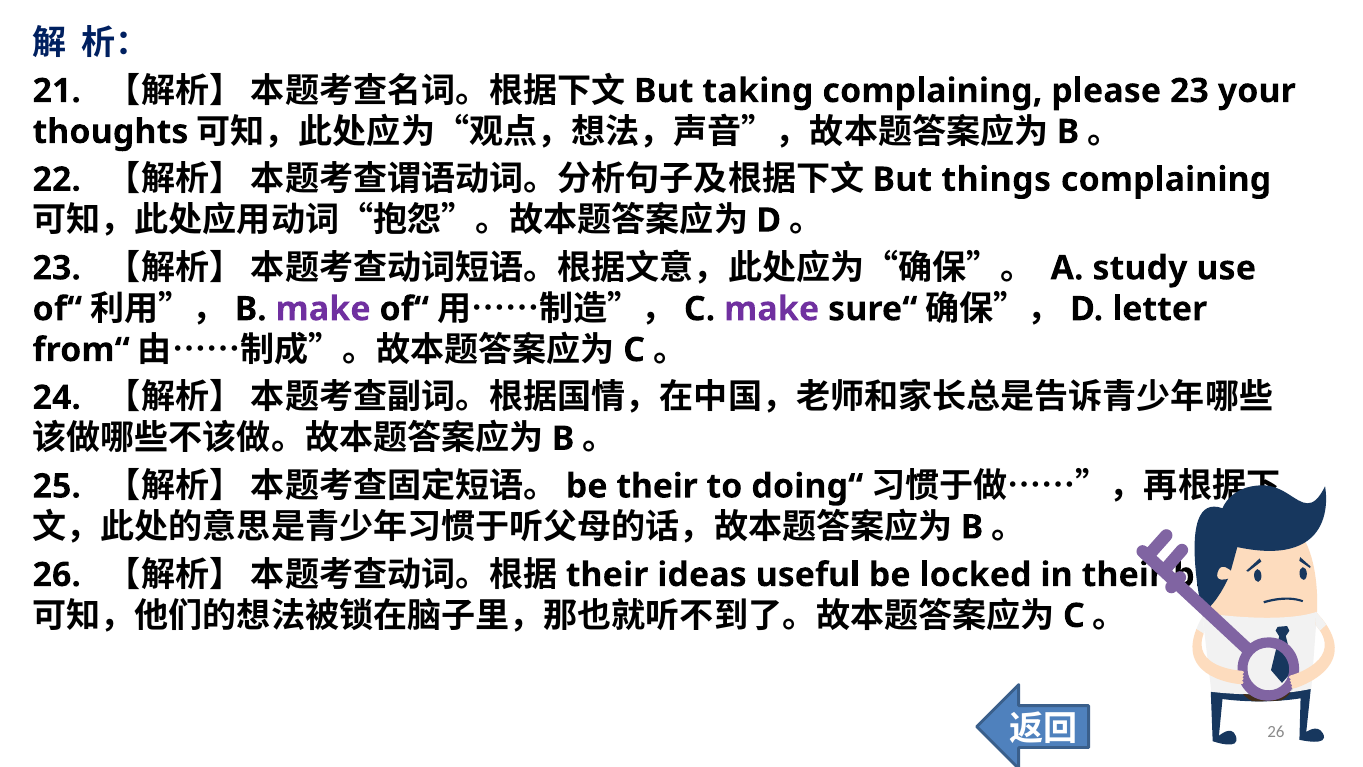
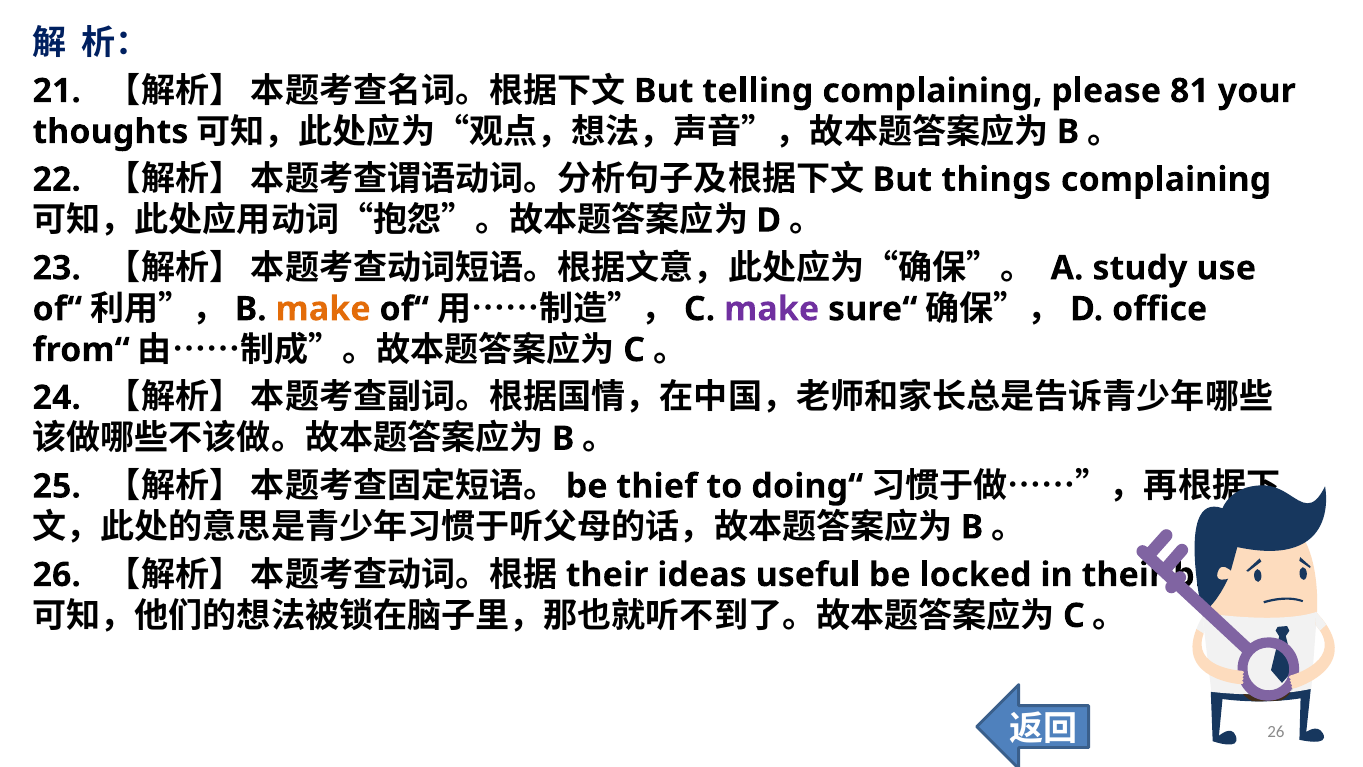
taking: taking -> telling (758, 91)
please 23: 23 -> 81 (1189, 91)
make colour: purple -> orange (323, 309)
letter: letter -> office (1160, 309)
be their: their -> thief (657, 486)
